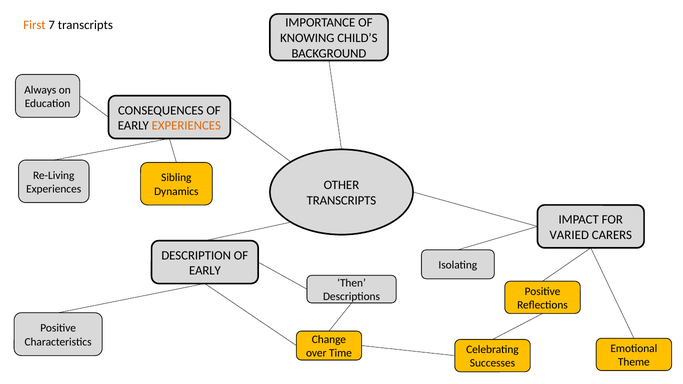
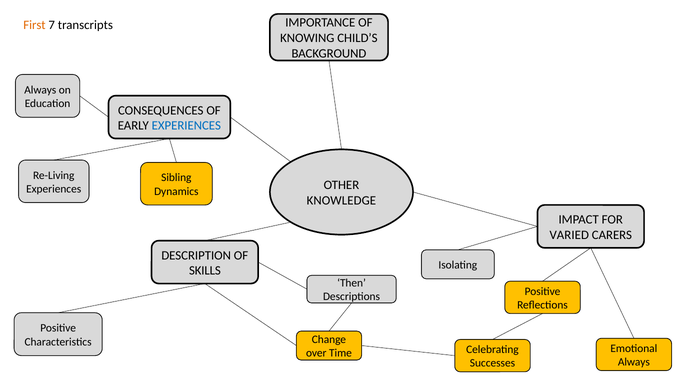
EXPERIENCES colour: orange -> blue (186, 126)
TRANSCRIPTS: TRANSCRIPTS -> KNOWLEDGE (341, 201)
EARLY: EARLY -> SKILLS (205, 271)
Theme: Theme -> Always (634, 362)
